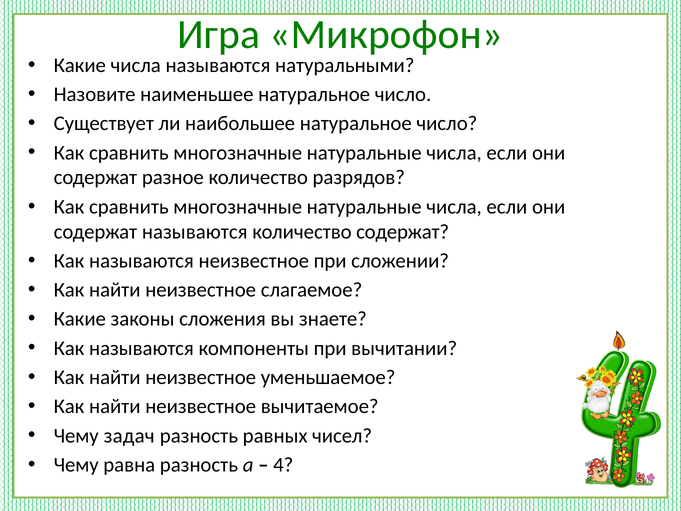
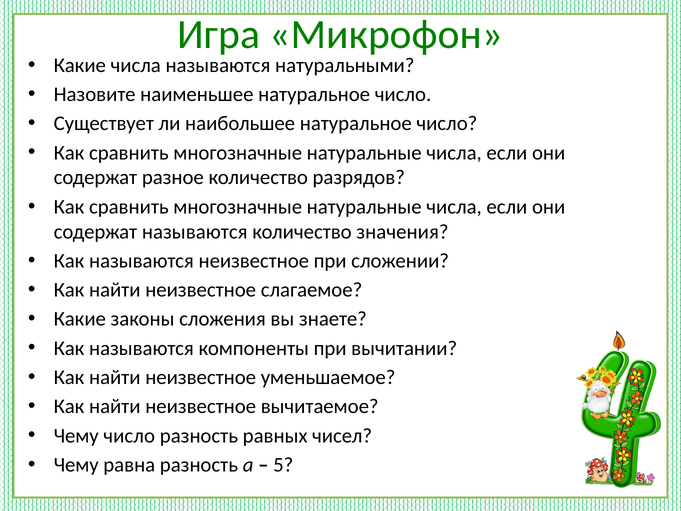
количество содержат: содержат -> значения (402, 232)
Чему задач: задач -> число (129, 435)
4: 4 -> 5 (283, 465)
